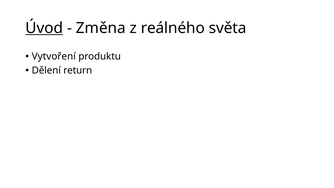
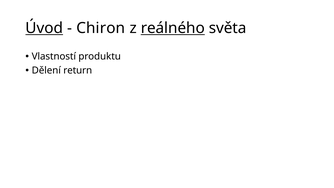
Změna: Změna -> Chiron (101, 28)
reálného underline: none -> present (173, 28)
Vytvoření: Vytvoření -> Vlastností (54, 56)
